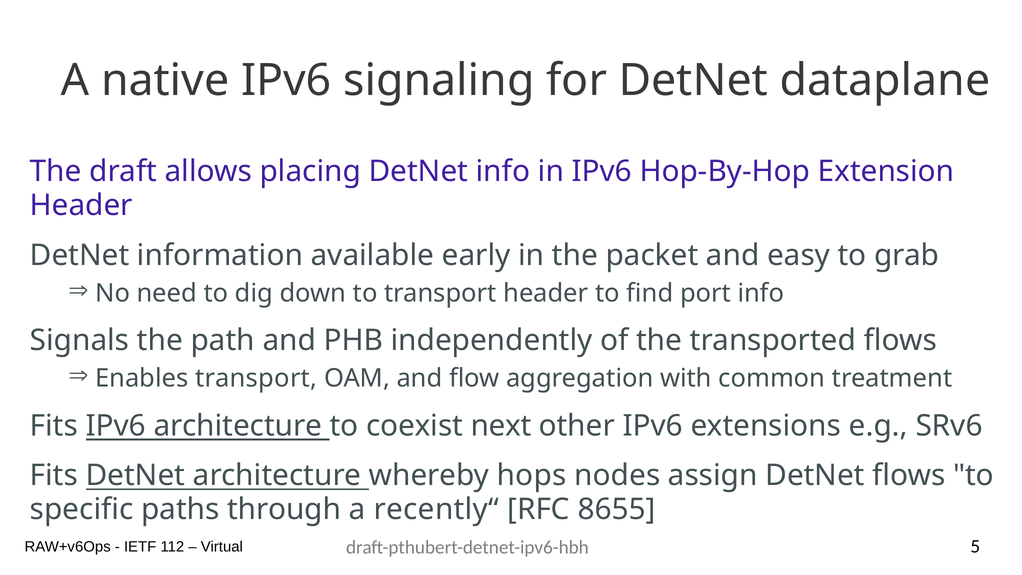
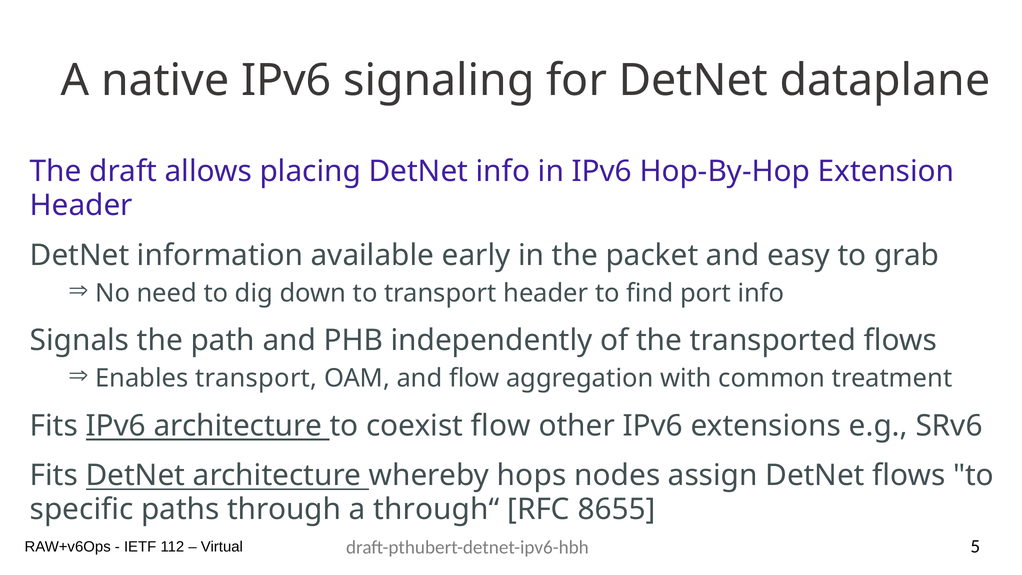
coexist next: next -> flow (501, 426)
recently“: recently“ -> through“ (436, 510)
